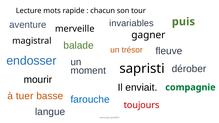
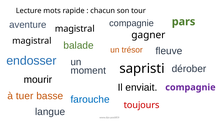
invariables: invariables -> compagnie (132, 23)
puis: puis -> pars (184, 22)
merveille: merveille -> magistral (75, 29)
compagnie colour: green -> purple (190, 88)
